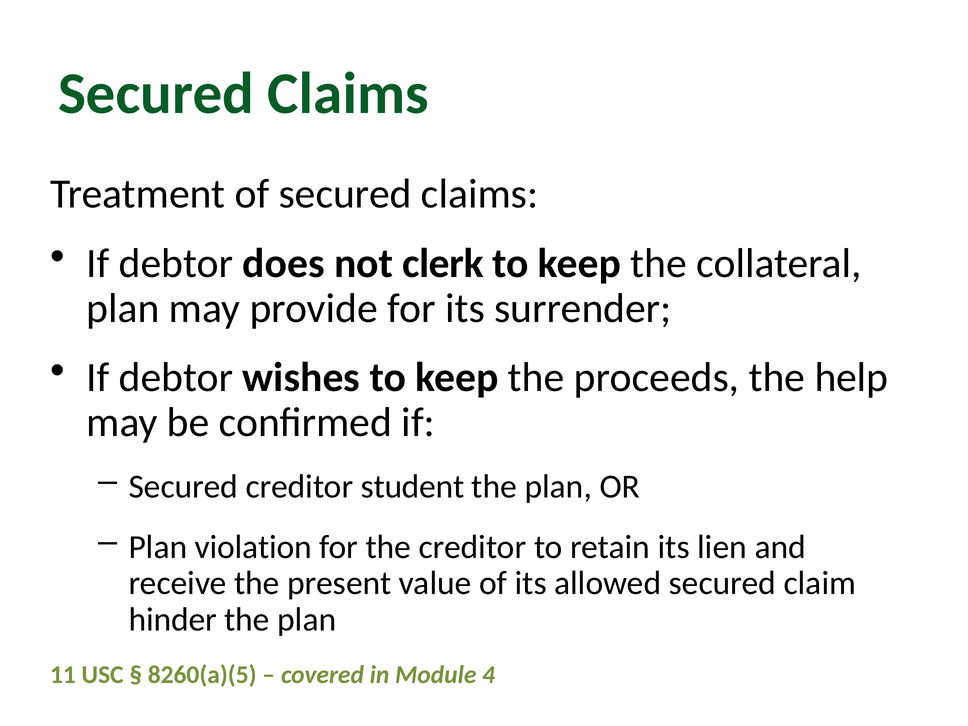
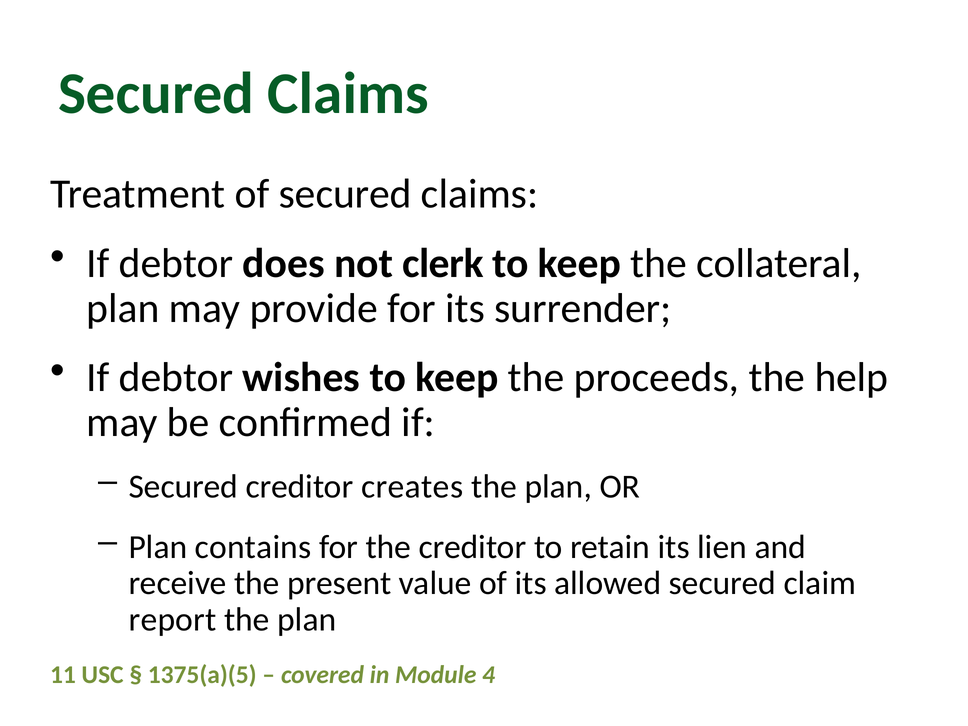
student: student -> creates (412, 487)
violation: violation -> contains (253, 547)
hinder: hinder -> report (173, 620)
8260(a)(5: 8260(a)(5 -> 1375(a)(5 (202, 675)
